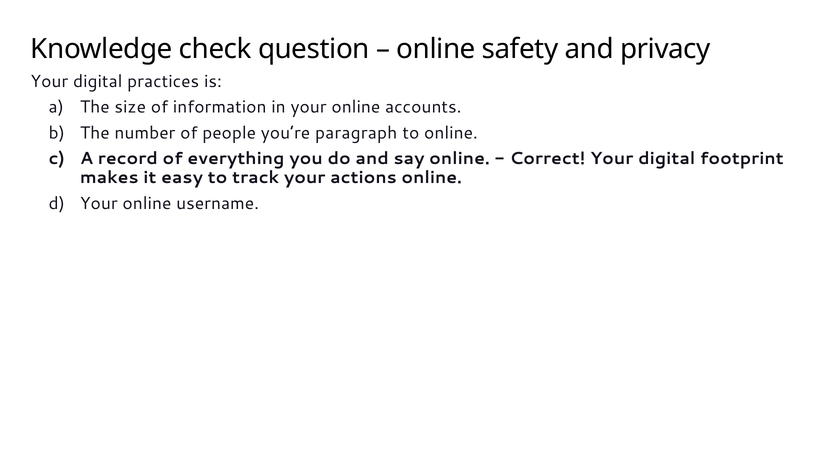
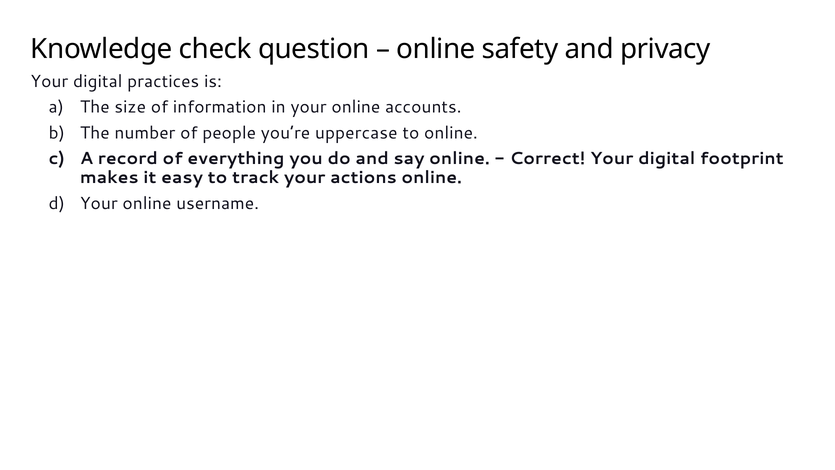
paragraph: paragraph -> uppercase (356, 133)
